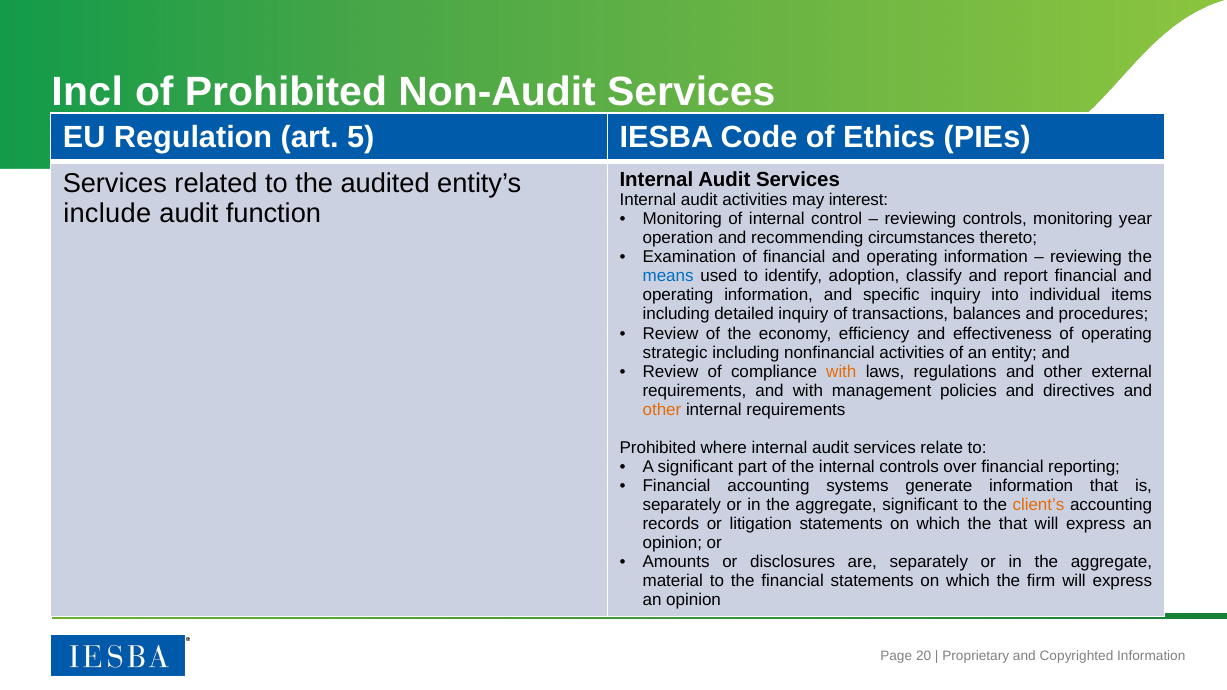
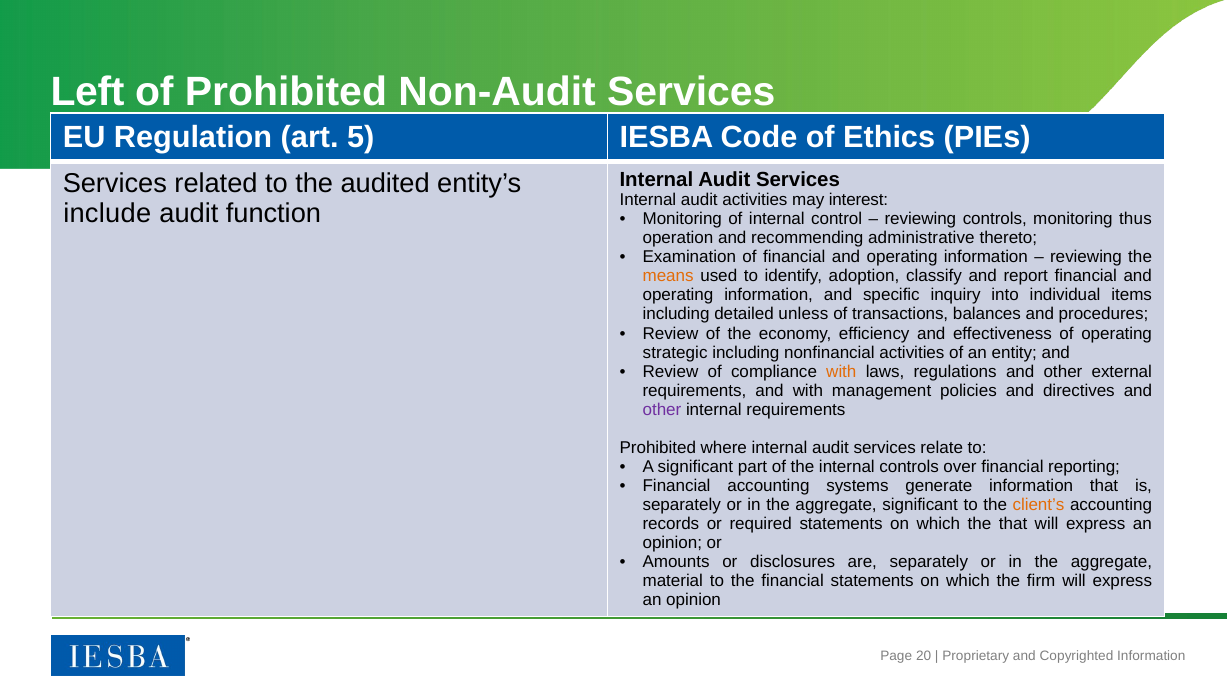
Incl: Incl -> Left (88, 92)
year: year -> thus (1135, 219)
circumstances: circumstances -> administrative (921, 238)
means colour: blue -> orange (668, 276)
detailed inquiry: inquiry -> unless (803, 314)
other colour: orange -> purple (662, 410)
litigation: litigation -> required (761, 524)
